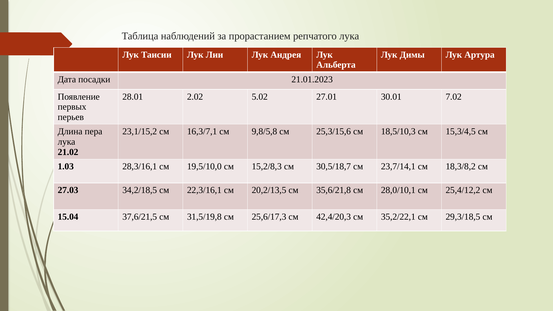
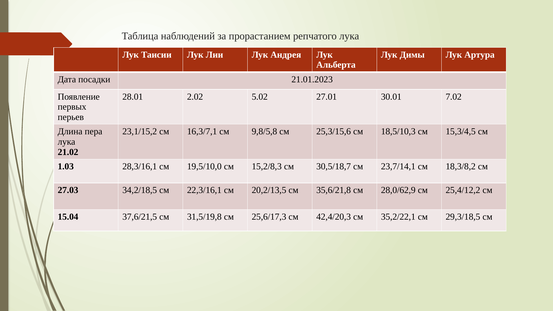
28,0/10,1: 28,0/10,1 -> 28,0/62,9 (398, 190)
